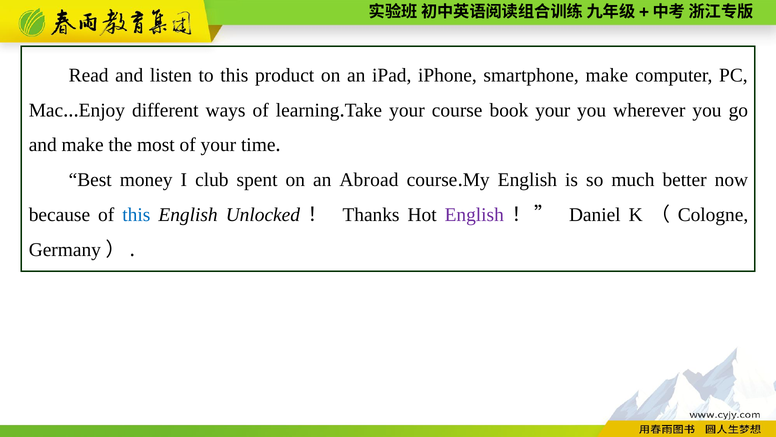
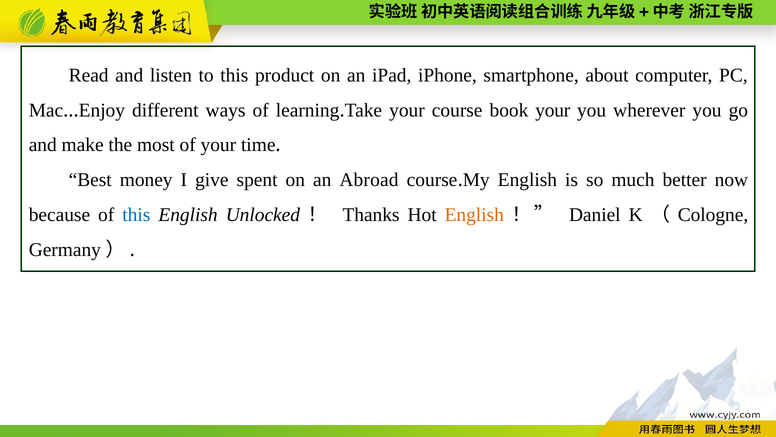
smartphone make: make -> about (607, 75)
club: club -> give (212, 180)
English colour: purple -> orange (474, 215)
